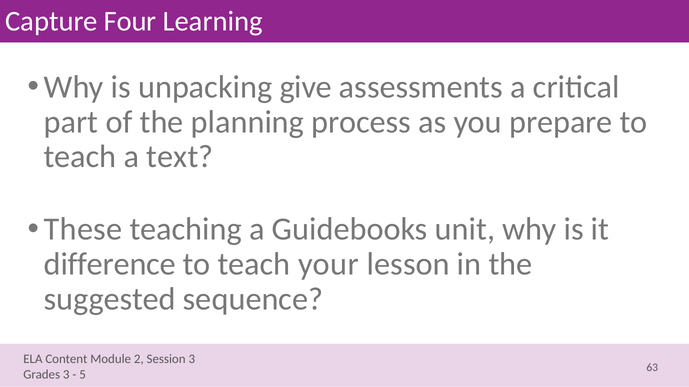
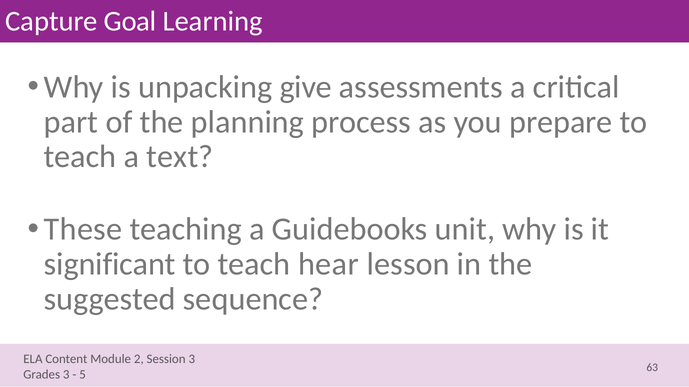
Four: Four -> Goal (130, 21)
difference: difference -> significant (110, 264)
your: your -> hear (328, 264)
